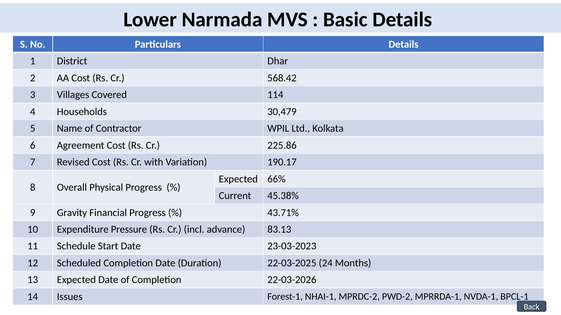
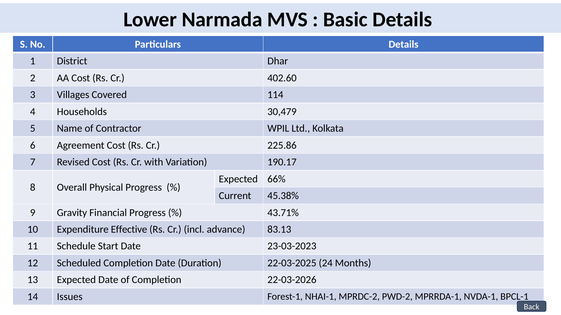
568.42: 568.42 -> 402.60 (282, 78)
Pressure: Pressure -> Effective (129, 230)
